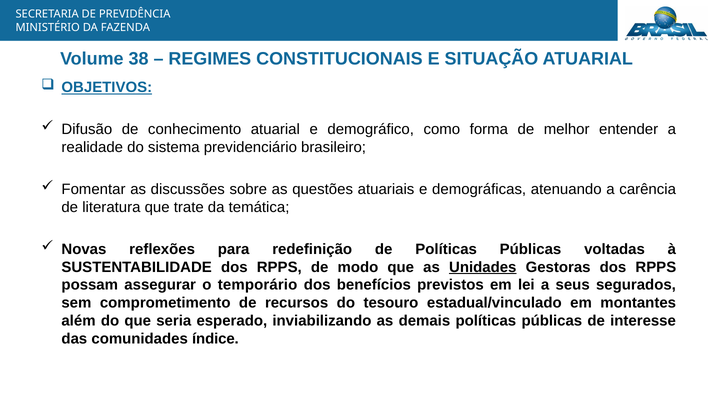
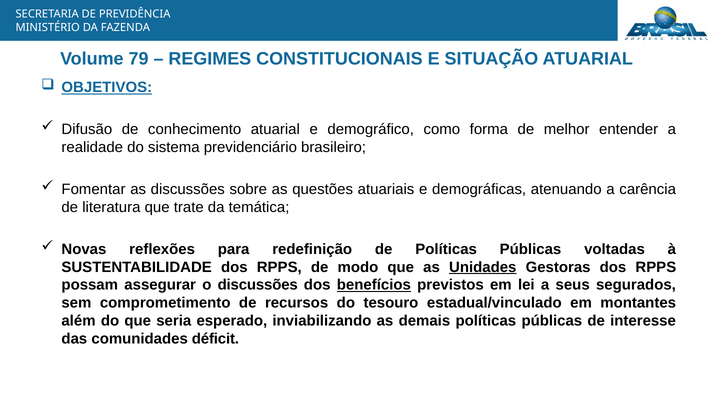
38: 38 -> 79 (139, 59)
o temporário: temporário -> discussões (258, 285)
benefícios underline: none -> present (374, 285)
índice: índice -> déficit (215, 339)
